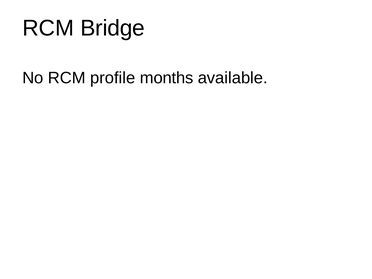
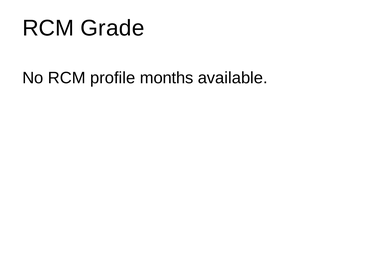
Bridge: Bridge -> Grade (112, 28)
